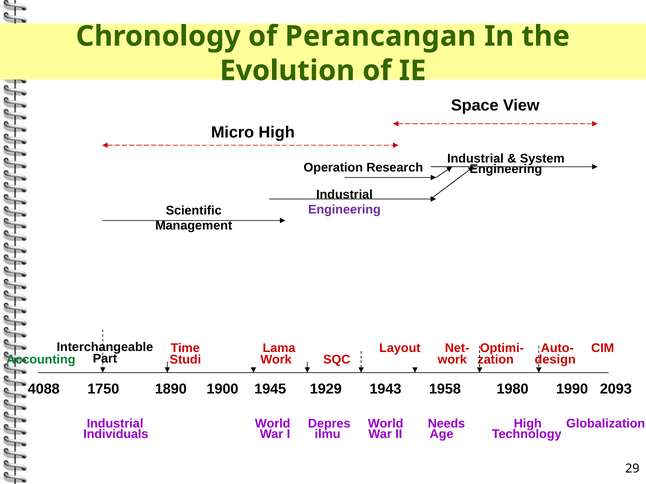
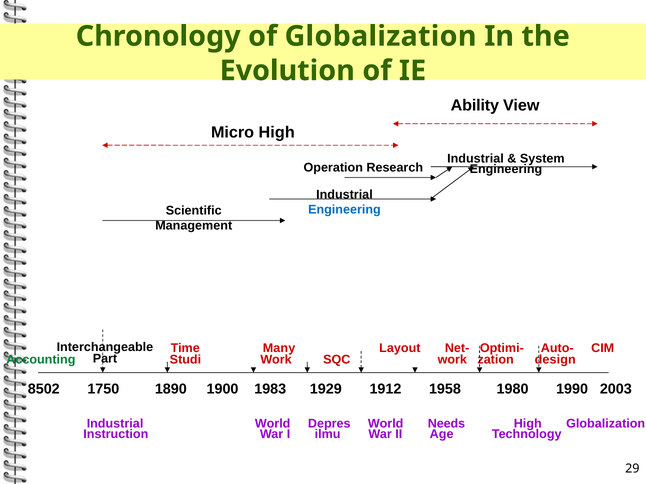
of Perancangan: Perancangan -> Globalization (381, 36)
Space: Space -> Ability (475, 105)
Engineering colour: purple -> blue (344, 210)
Lama: Lama -> Many (279, 348)
4088: 4088 -> 8502 (44, 390)
1945: 1945 -> 1983 (270, 390)
1943: 1943 -> 1912 (385, 390)
2093: 2093 -> 2003 (616, 390)
Individuals: Individuals -> Instruction (116, 435)
